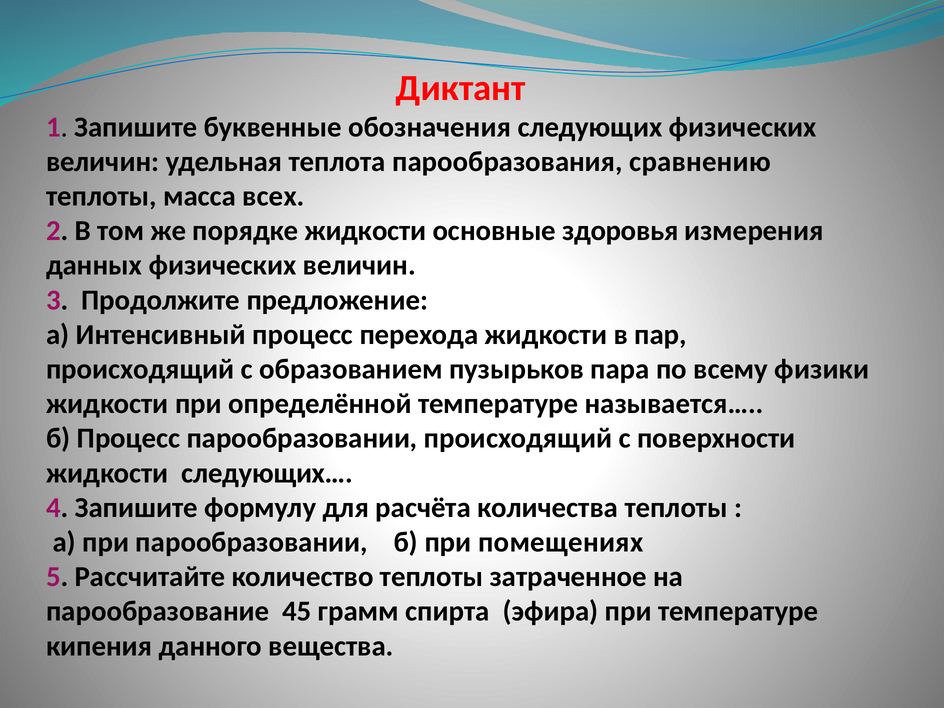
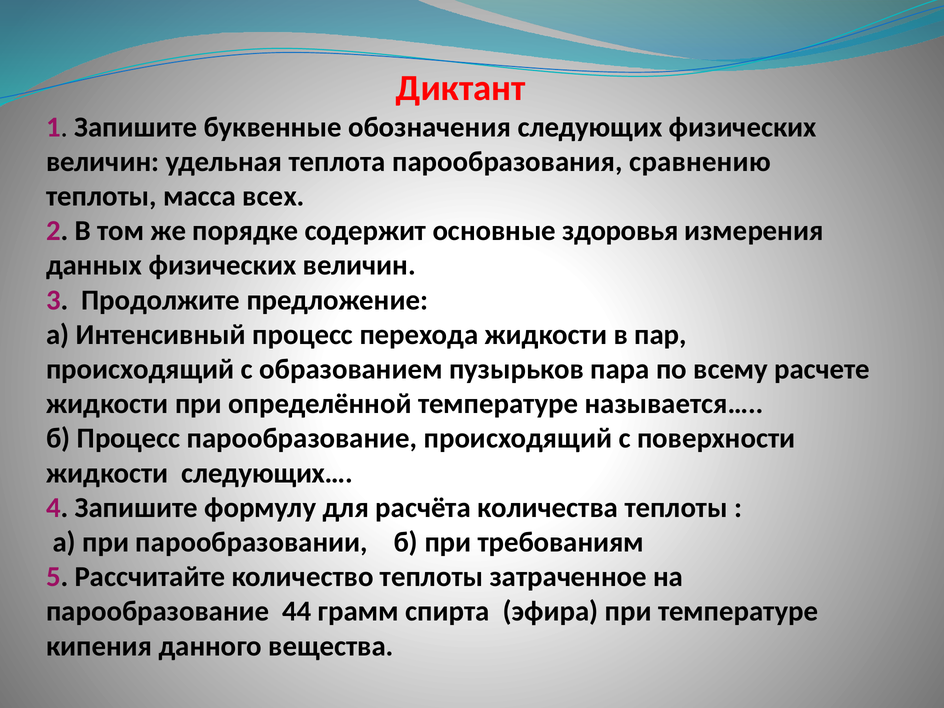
порядке жидкости: жидкости -> содержит (365, 231)
физики: физики -> расчете (822, 369)
Процесс парообразовании: парообразовании -> парообразование (302, 438)
помещениях: помещениях -> требованиям (561, 542)
45: 45 -> 44 (297, 611)
